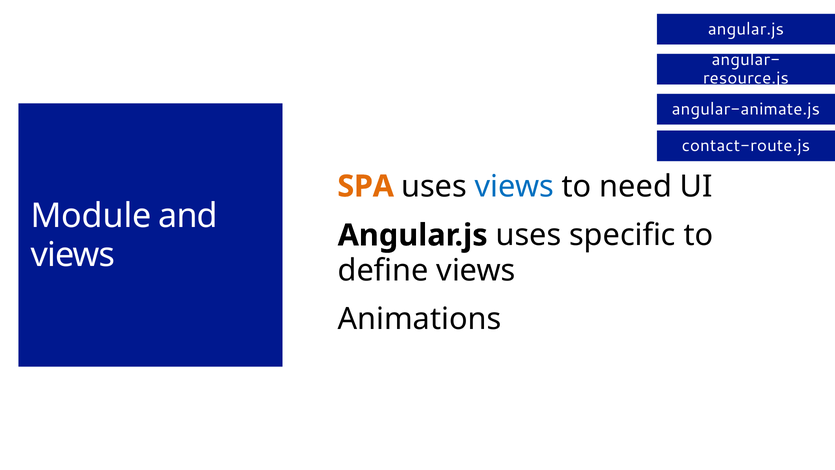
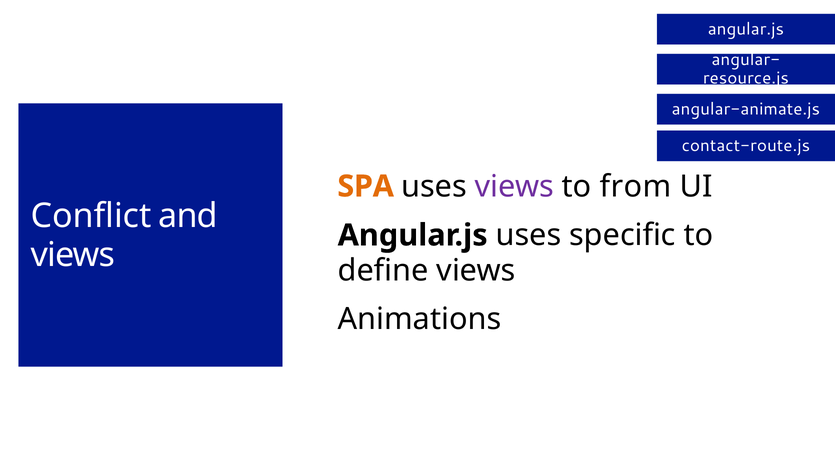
views colour: blue -> purple (514, 186)
need: need -> from (636, 186)
Module: Module -> Conflict (91, 216)
